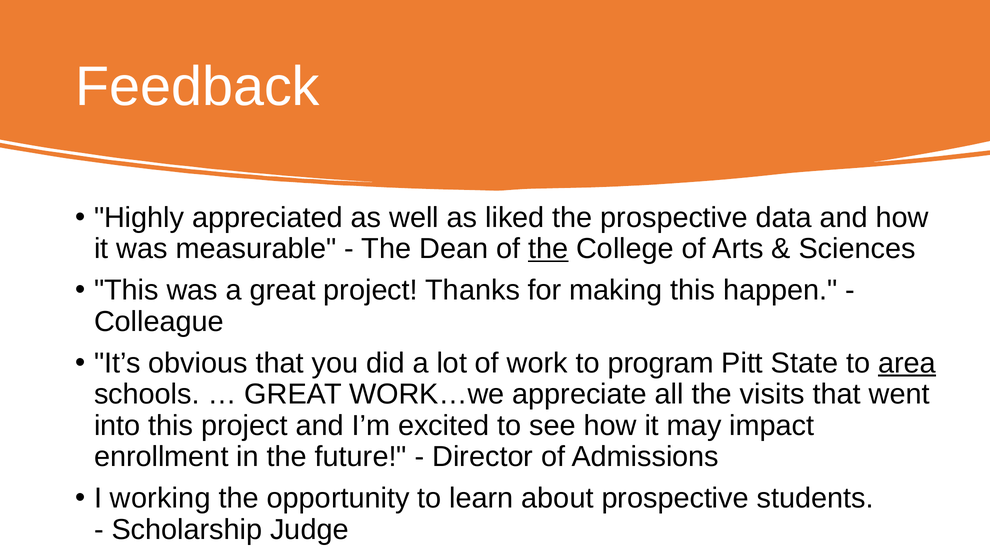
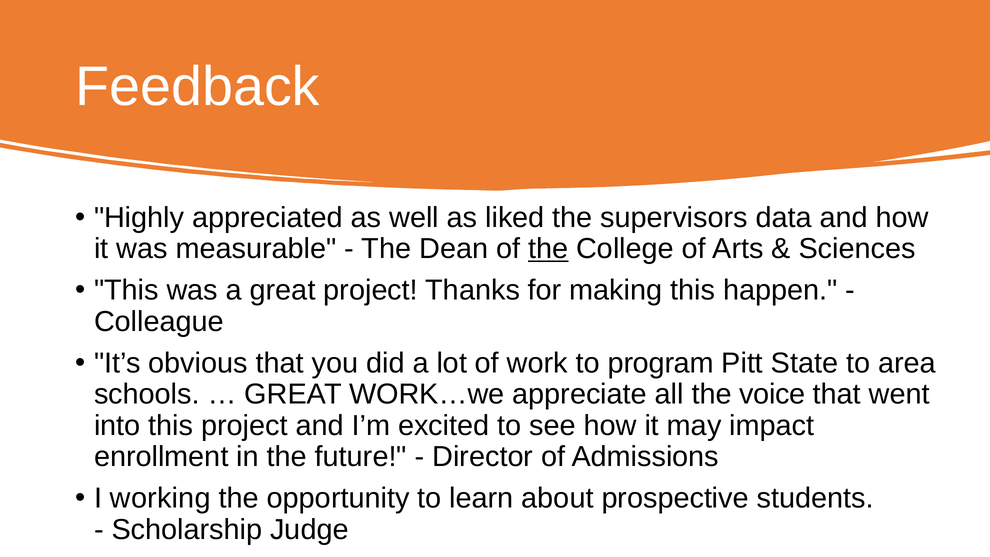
the prospective: prospective -> supervisors (674, 218)
area underline: present -> none (907, 363)
visits: visits -> voice (772, 394)
